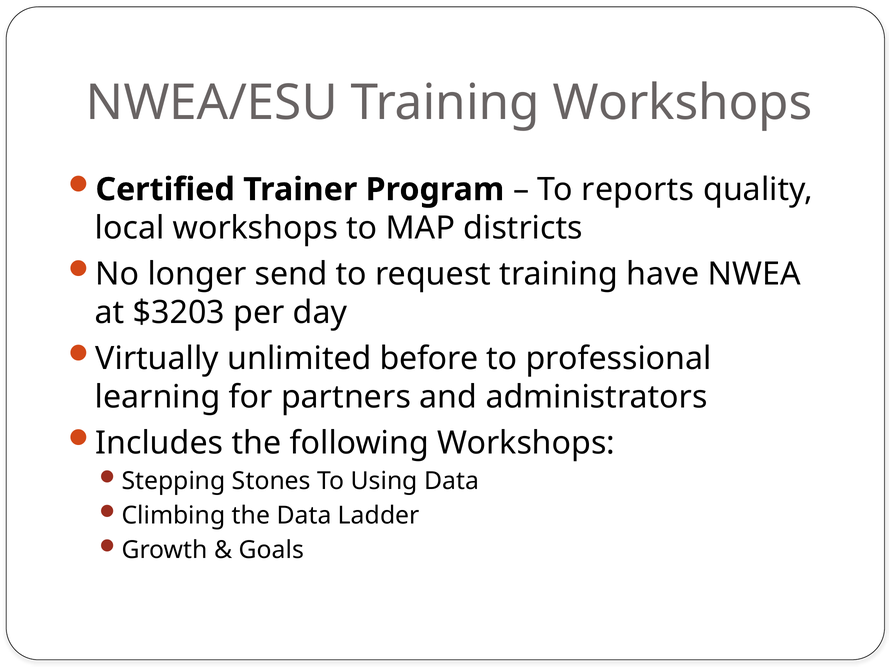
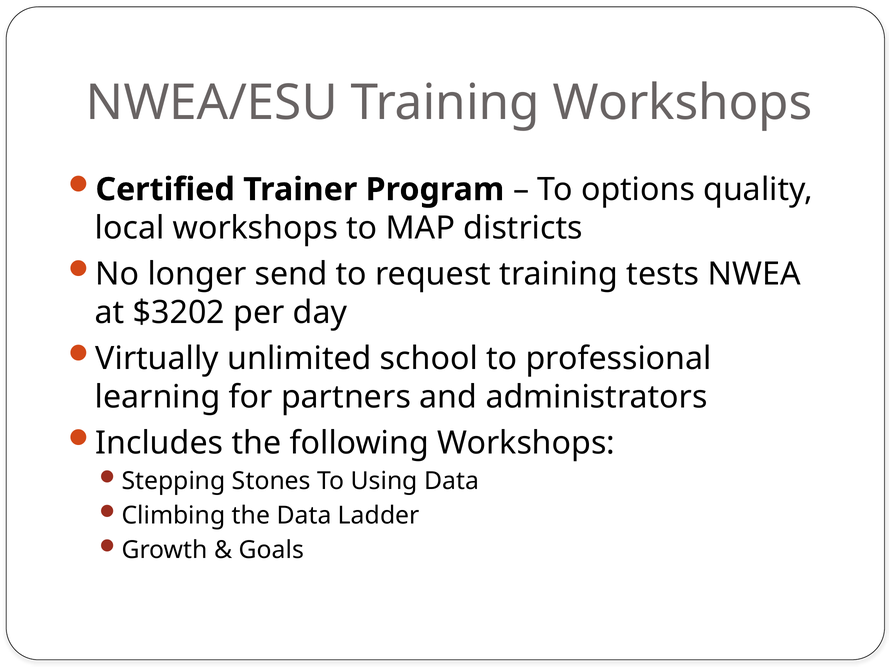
reports: reports -> options (638, 189)
have: have -> tests (663, 274)
$3203: $3203 -> $3202 (179, 312)
before: before -> school (429, 358)
